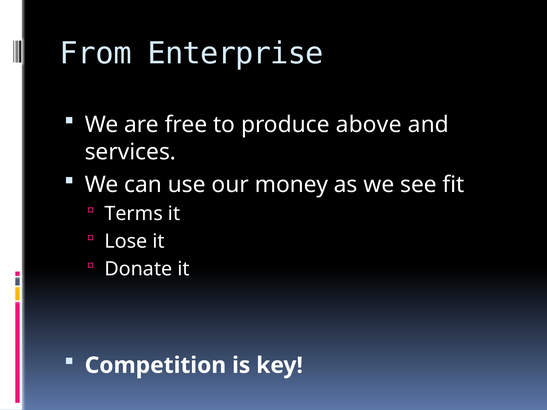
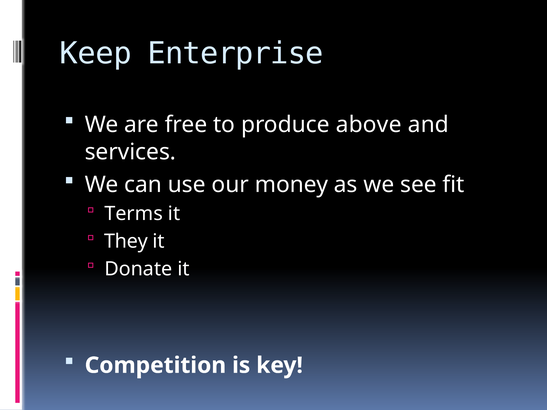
From: From -> Keep (96, 54)
Lose: Lose -> They (126, 242)
